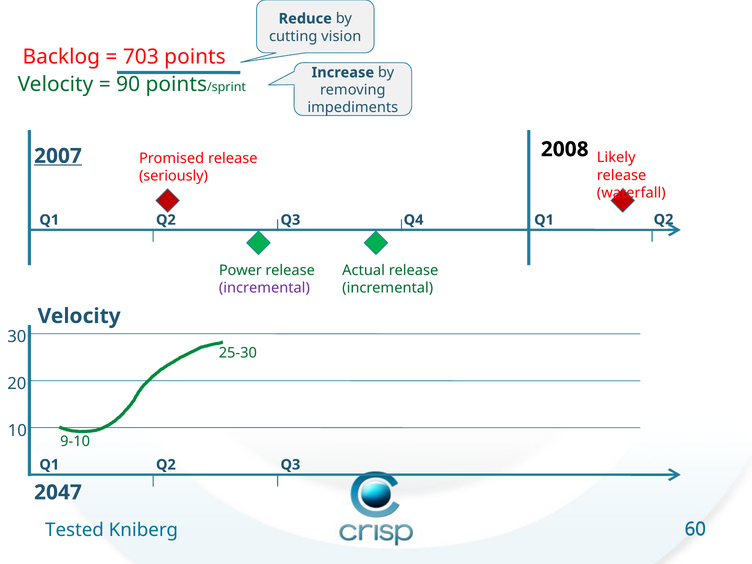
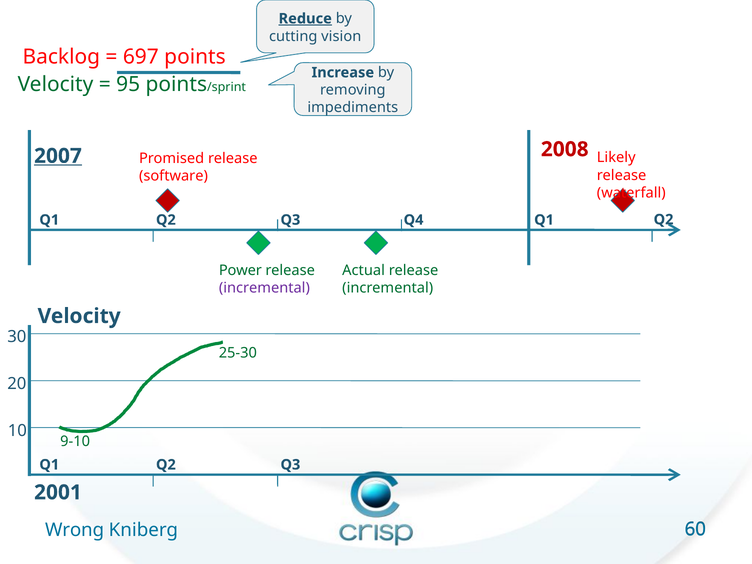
Reduce underline: none -> present (305, 19)
703: 703 -> 697 (141, 57)
90: 90 -> 95 (128, 84)
2008 colour: black -> red (565, 149)
seriously: seriously -> software (173, 176)
2047: 2047 -> 2001 (58, 492)
Tested: Tested -> Wrong (75, 530)
